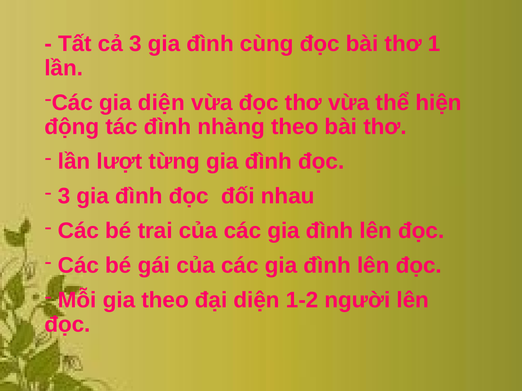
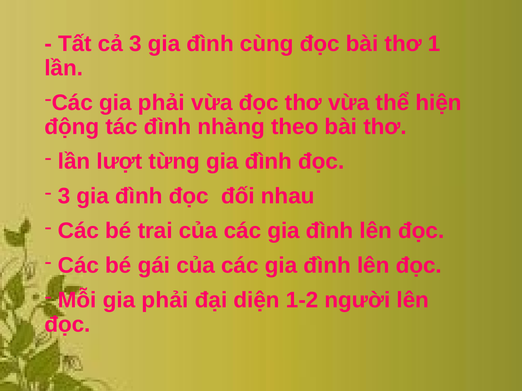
Các gia diện: diện -> phải (161, 103)
Mỗi gia theo: theo -> phải (165, 301)
